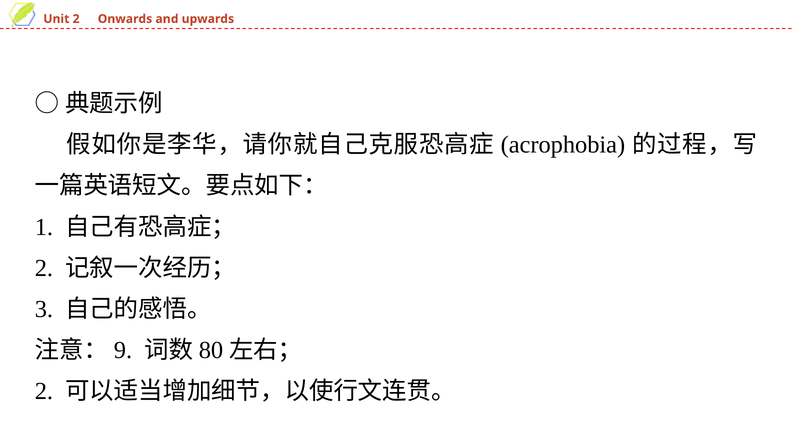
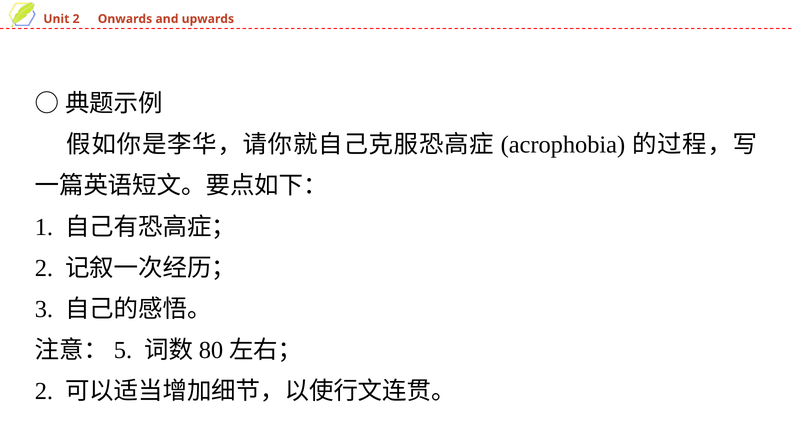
9: 9 -> 5 (123, 350)
